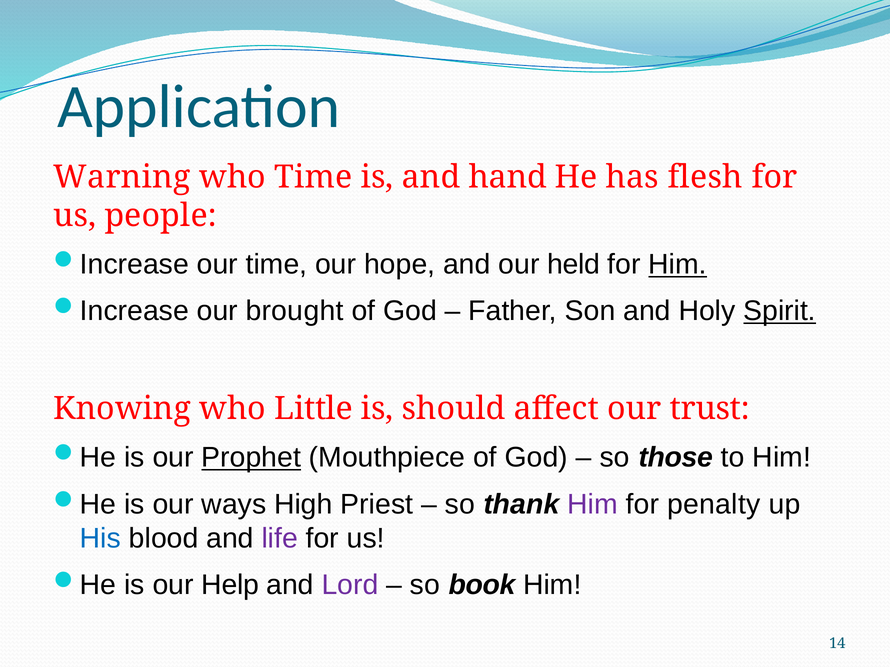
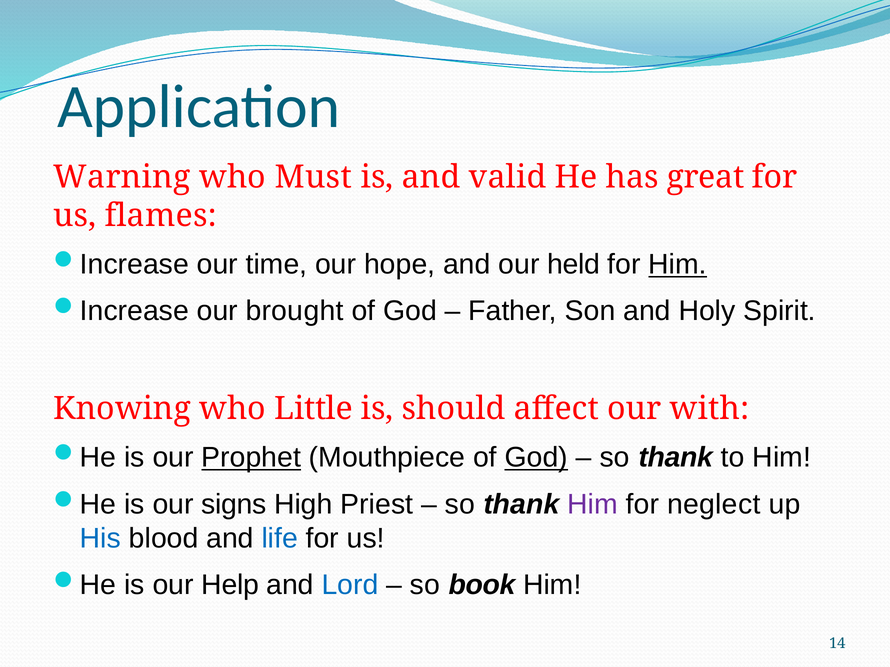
who Time: Time -> Must (313, 177)
hand: hand -> valid (508, 177)
flesh: flesh -> great (705, 177)
people: people -> flames (161, 216)
Spirit underline: present -> none (780, 311)
trust: trust -> with (710, 409)
God underline: none -> present (536, 458)
those: those -> thank (676, 458)
ways: ways -> signs (234, 505)
penalty: penalty -> neglect (714, 505)
life colour: purple -> blue (280, 539)
Lord colour: purple -> blue (350, 585)
